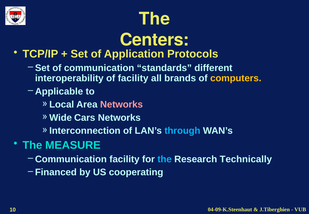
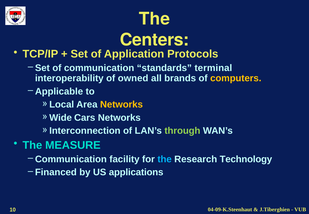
different: different -> terminal (213, 68)
of facility: facility -> owned (133, 78)
Networks colour: pink -> yellow (121, 104)
through colour: light blue -> light green (182, 131)
Technically: Technically -> Technology (246, 159)
cooperating: cooperating -> applications (136, 172)
